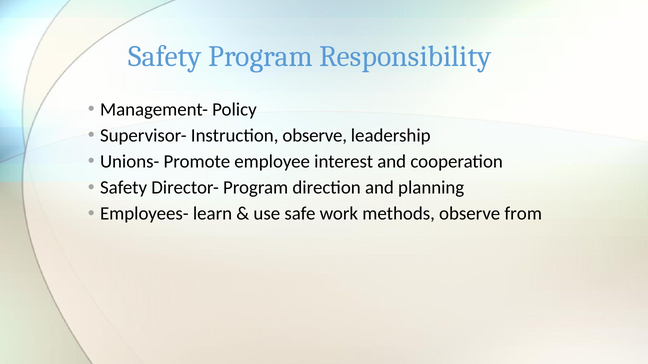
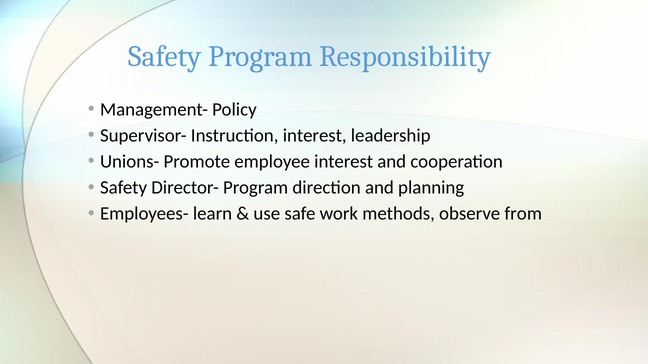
Instruction observe: observe -> interest (315, 136)
